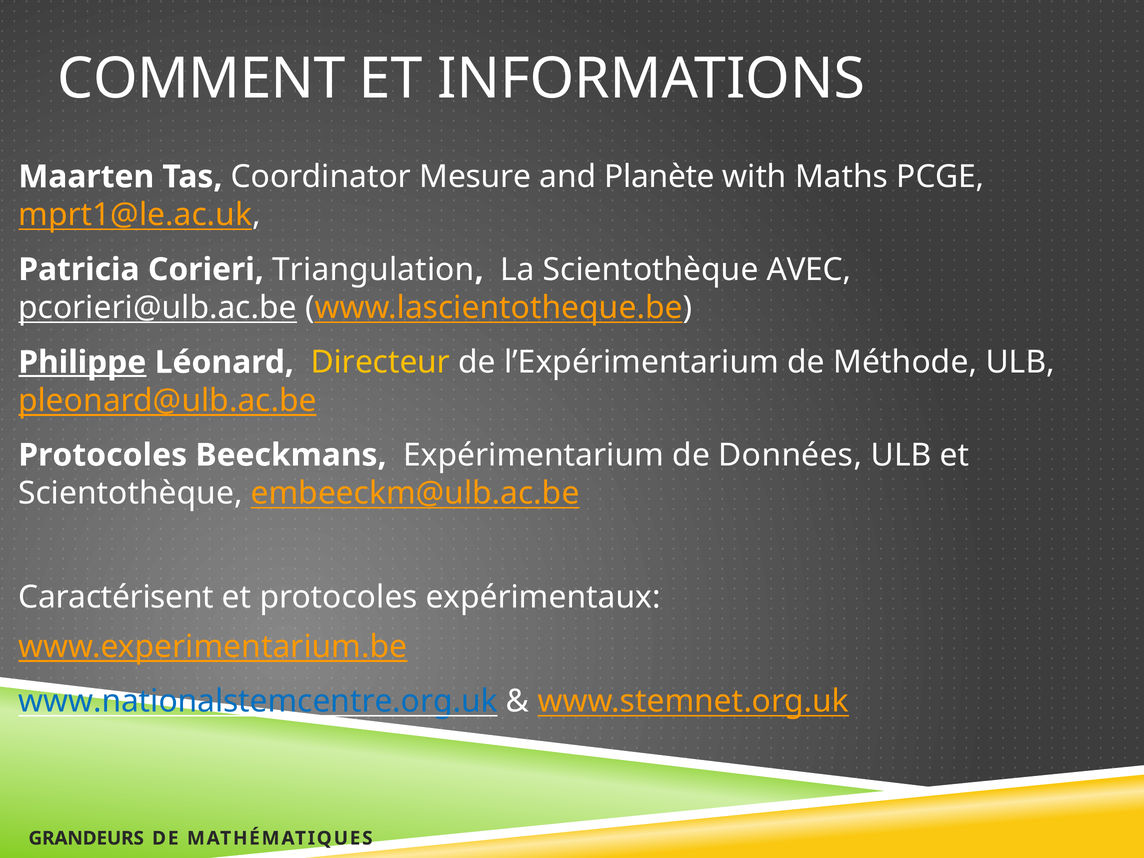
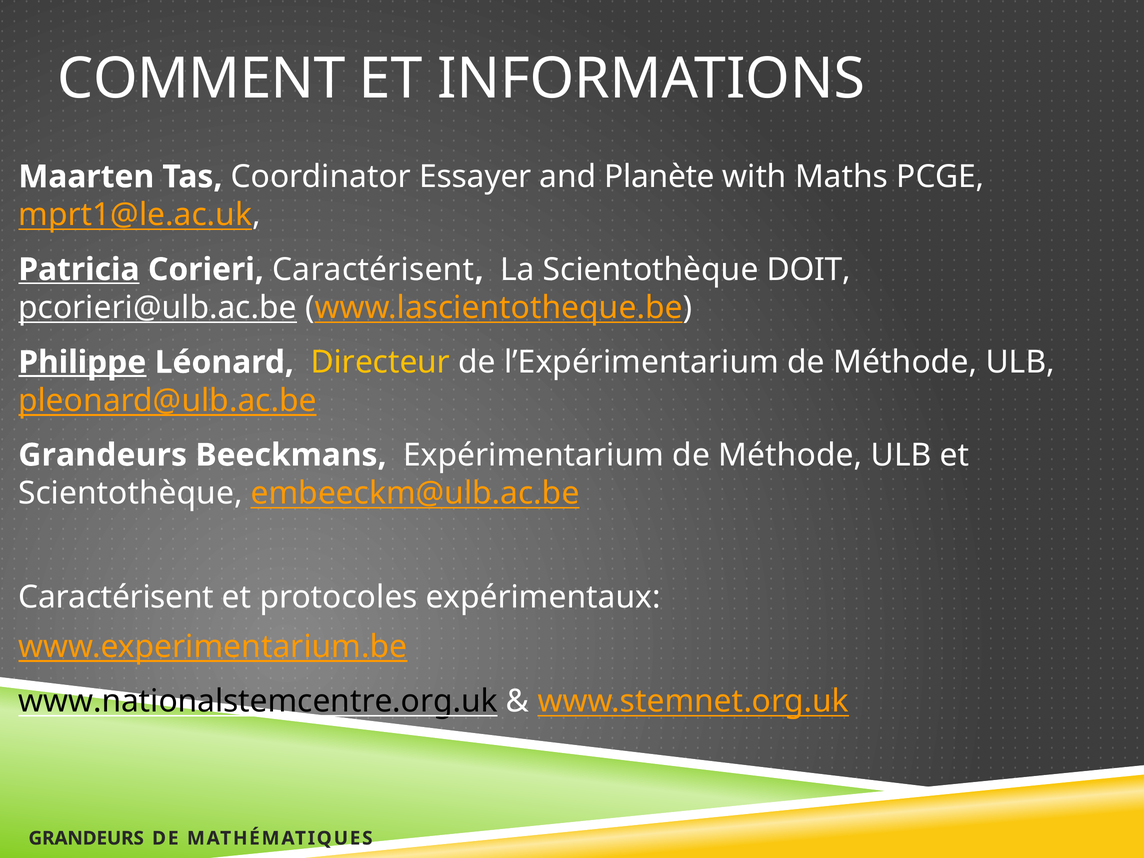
Mesure: Mesure -> Essayer (475, 177)
Patricia underline: none -> present (79, 270)
Corieri Triangulation: Triangulation -> Caractérisent (373, 270)
AVEC: AVEC -> DOIT (809, 270)
Protocoles: Protocoles -> Grandeurs (103, 455)
Expérimentarium de Données: Données -> Méthode (790, 455)
www.nationalstemcentre.org.uk colour: blue -> black (258, 701)
